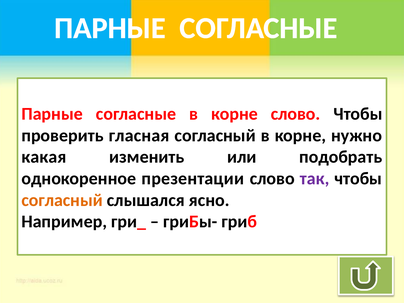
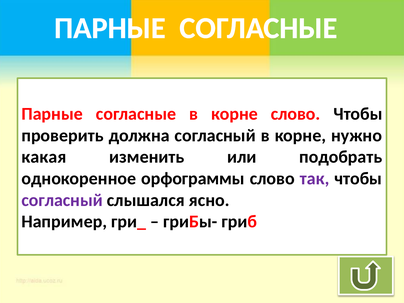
гласная: гласная -> должна (139, 135)
презентации: презентации -> орфограммы (193, 179)
согласный colour: orange -> purple (62, 200)
